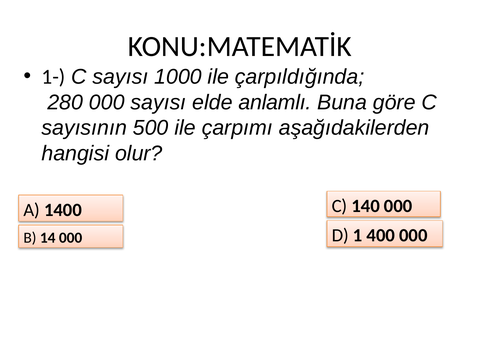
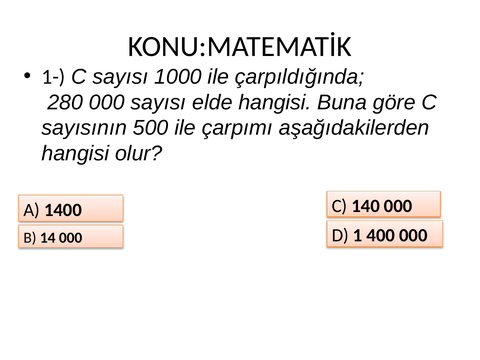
elde anlamlı: anlamlı -> hangisi (275, 102)
